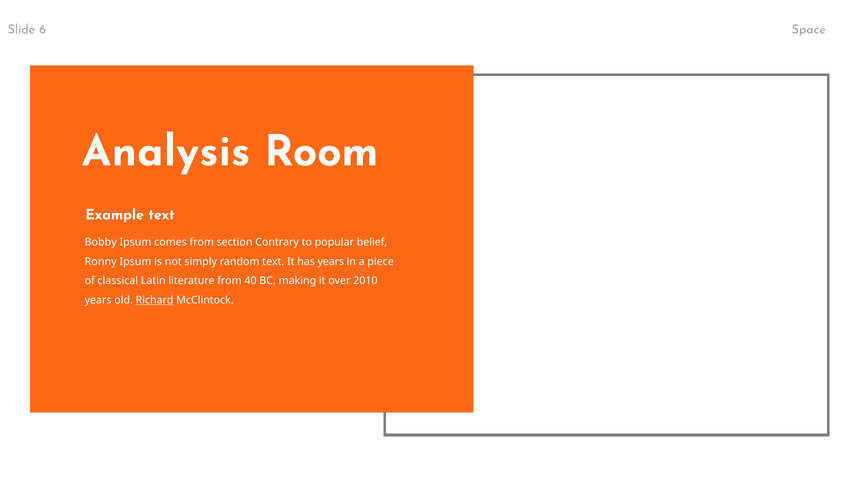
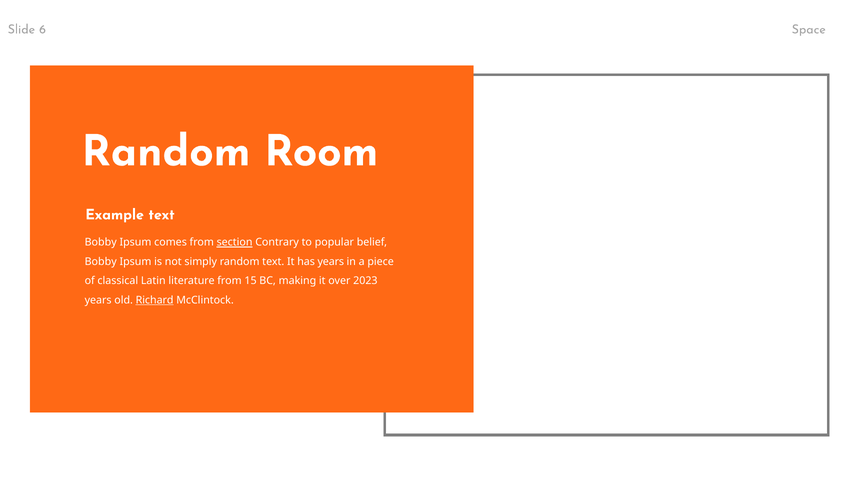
Analysis: Analysis -> Random (166, 151)
section underline: none -> present (235, 242)
Ronny: Ronny -> Bobby (101, 261)
40: 40 -> 15 (251, 280)
2010: 2010 -> 2023 (365, 280)
